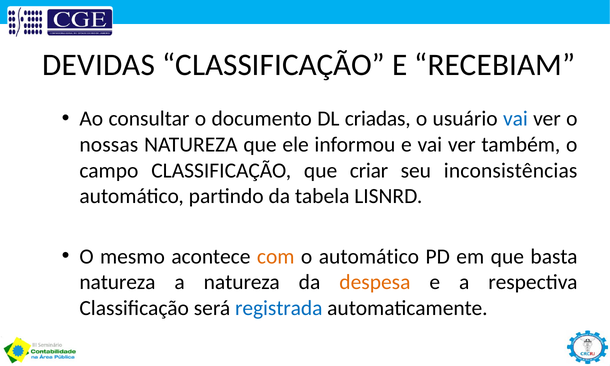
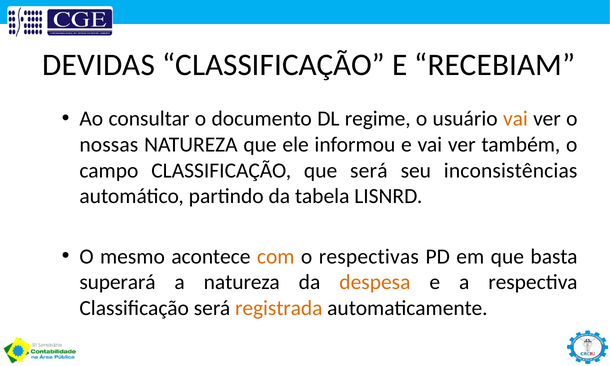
criadas: criadas -> regime (378, 119)
vai colour: blue -> orange (515, 119)
que criar: criar -> será (369, 170)
o automático: automático -> respectivas (369, 256)
natureza: natureza -> superará (117, 282)
registrada colour: blue -> orange (279, 308)
